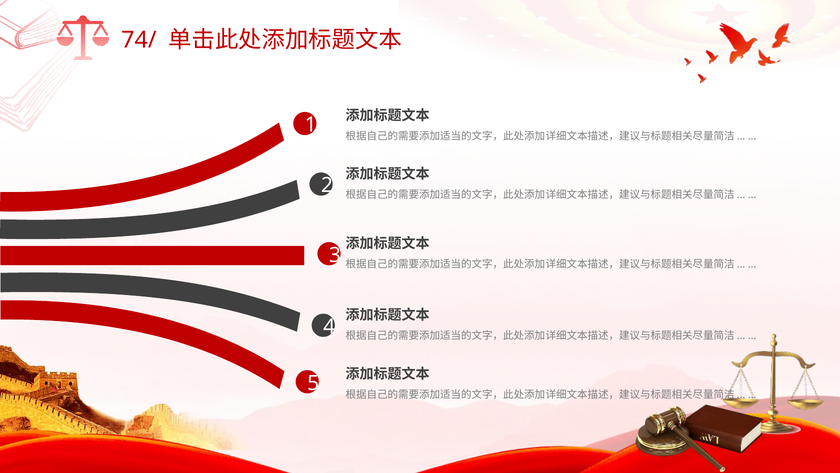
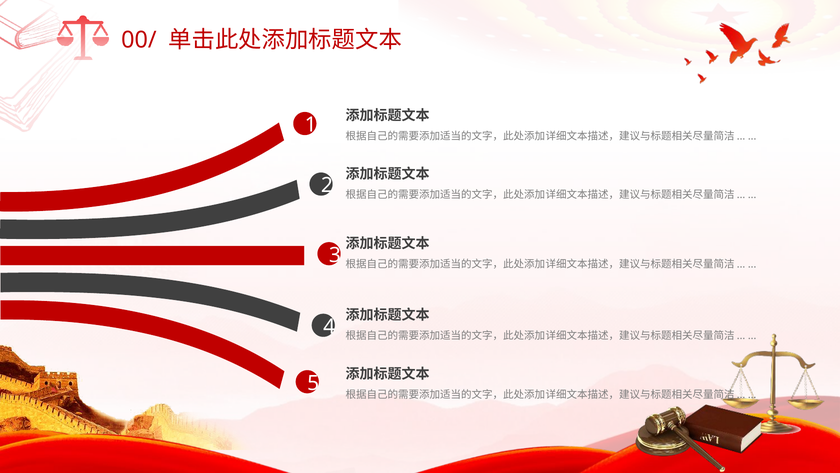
74/: 74/ -> 00/ (139, 40)
